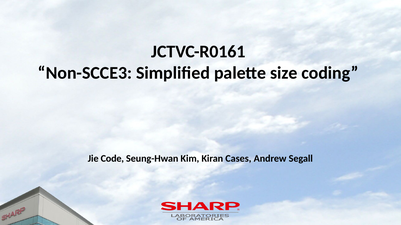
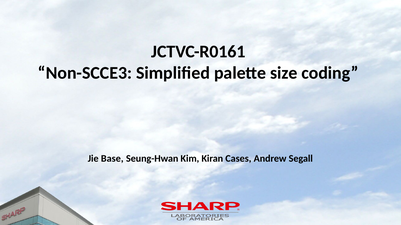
Code: Code -> Base (112, 159)
